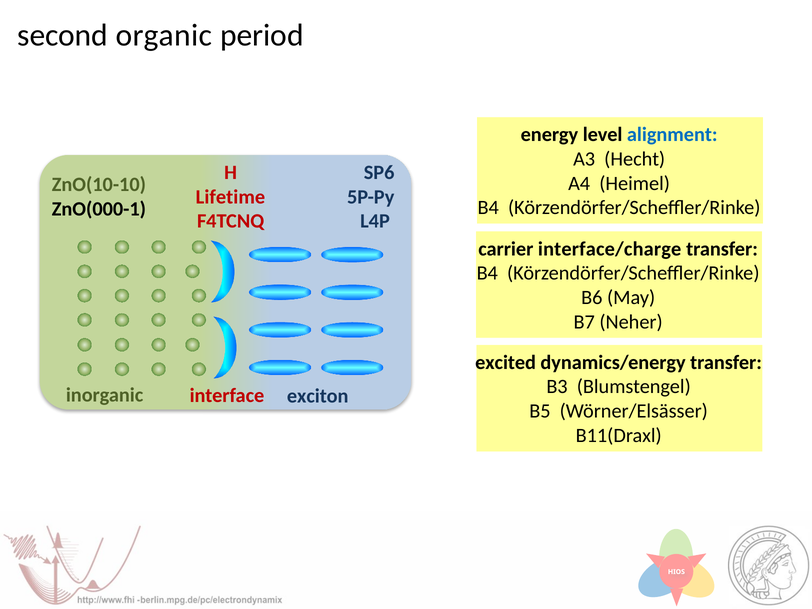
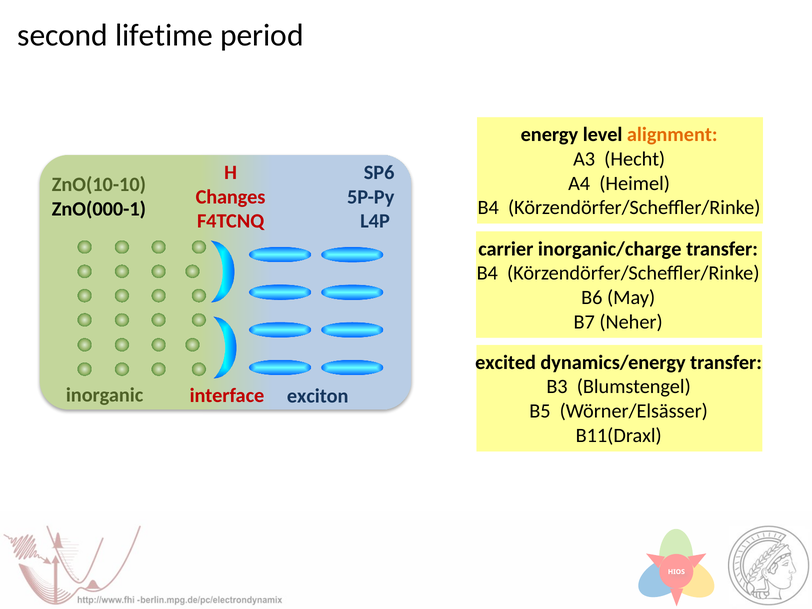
organic: organic -> lifetime (164, 35)
alignment colour: blue -> orange (672, 135)
Lifetime: Lifetime -> Changes (231, 197)
interface/charge: interface/charge -> inorganic/charge (610, 249)
